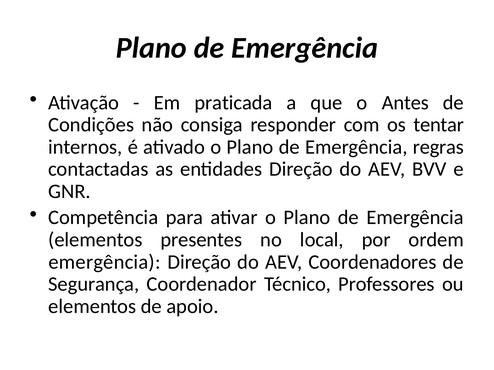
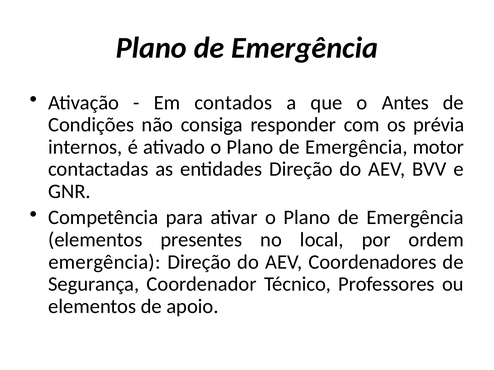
praticada: praticada -> contados (233, 103)
tentar: tentar -> prévia (439, 125)
regras: regras -> motor (438, 147)
